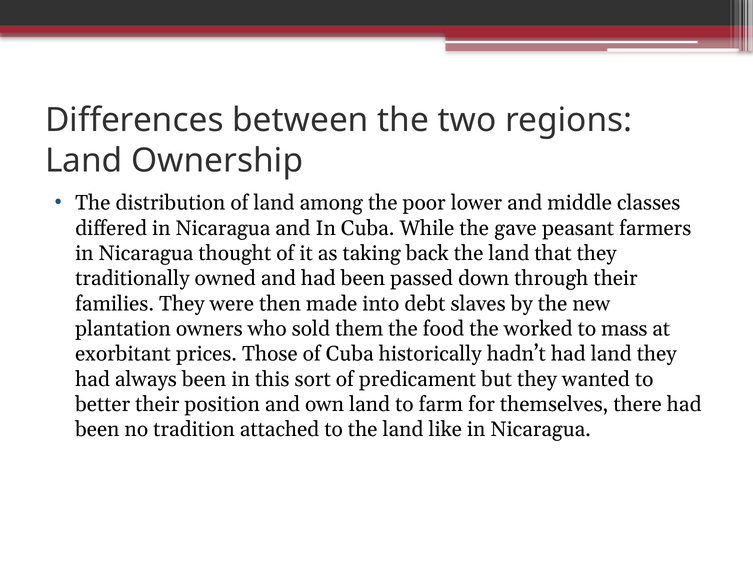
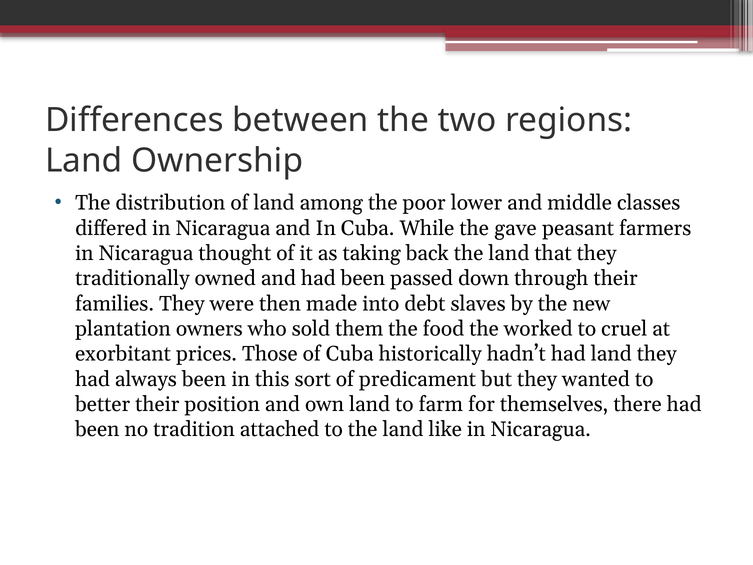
mass: mass -> cruel (624, 329)
